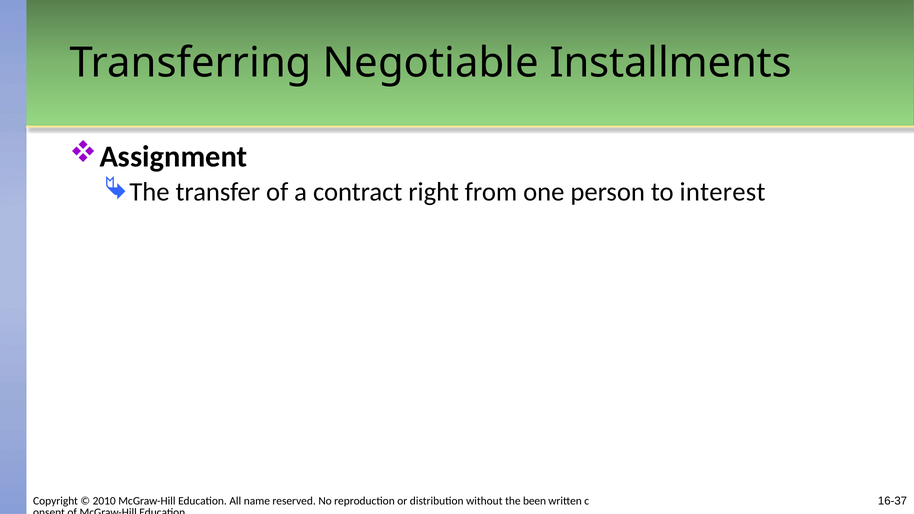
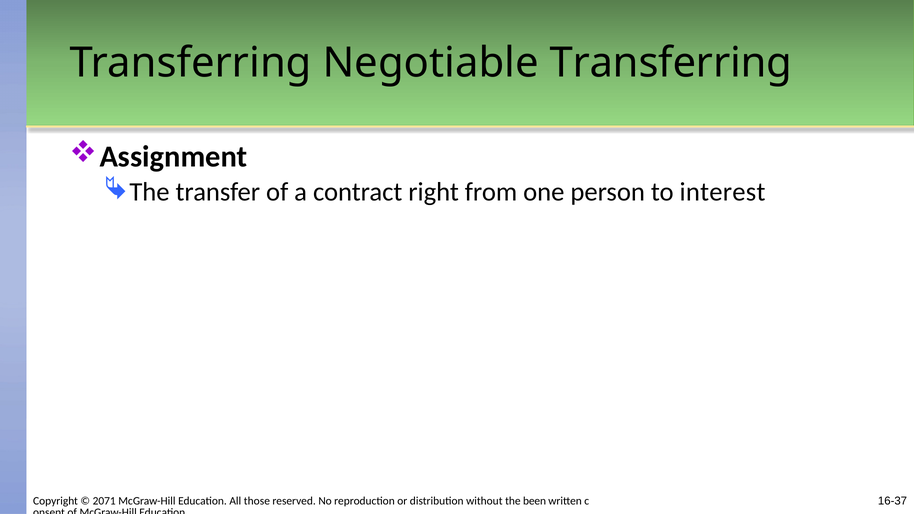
Negotiable Installments: Installments -> Transferring (671, 63)
2010: 2010 -> 2071 (104, 501)
name: name -> those (257, 501)
